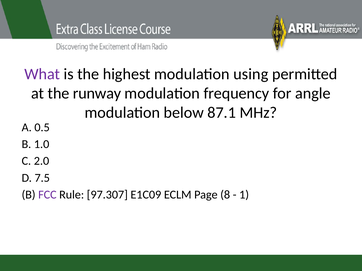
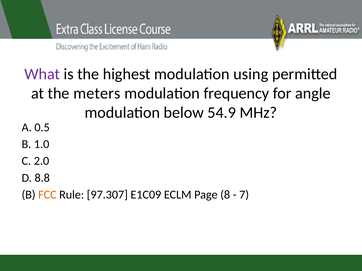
runway: runway -> meters (97, 93)
87.1: 87.1 -> 54.9 (222, 113)
7.5: 7.5 -> 8.8 (42, 178)
FCC colour: purple -> orange (47, 195)
1: 1 -> 7 (244, 195)
